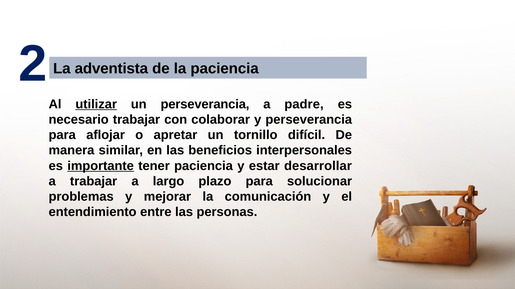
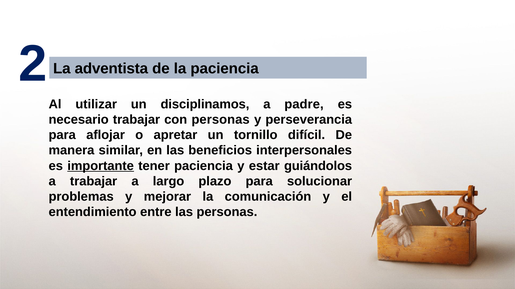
utilizar underline: present -> none (96, 104)
un perseverancia: perseverancia -> disciplinamos (205, 104)
con colaborar: colaborar -> personas (221, 120)
desarrollar: desarrollar -> guiándolos (318, 166)
